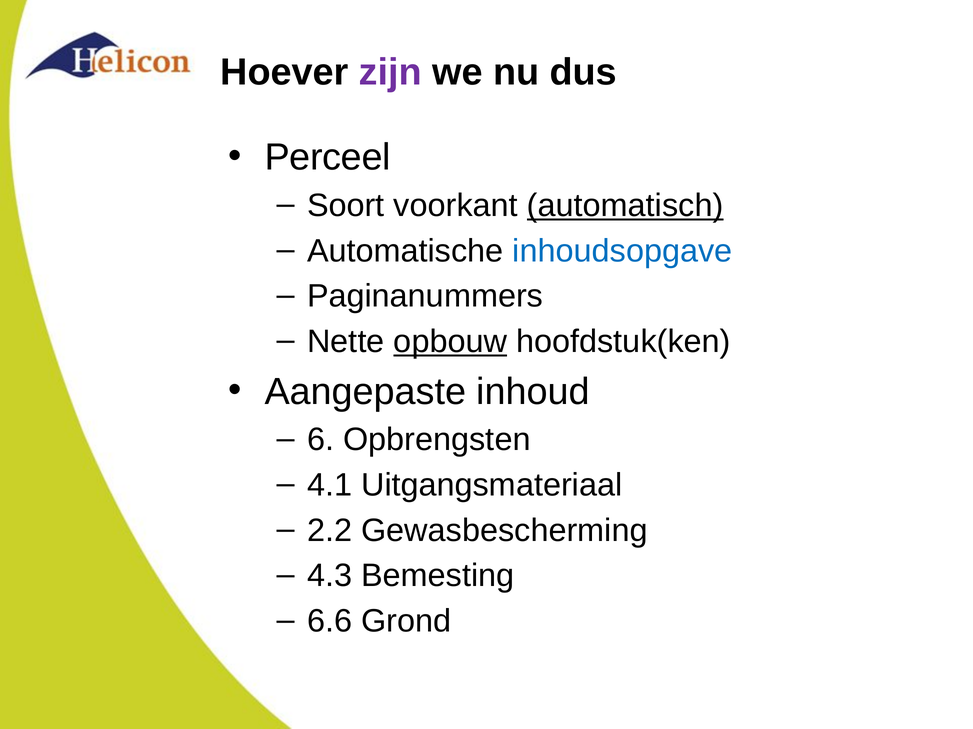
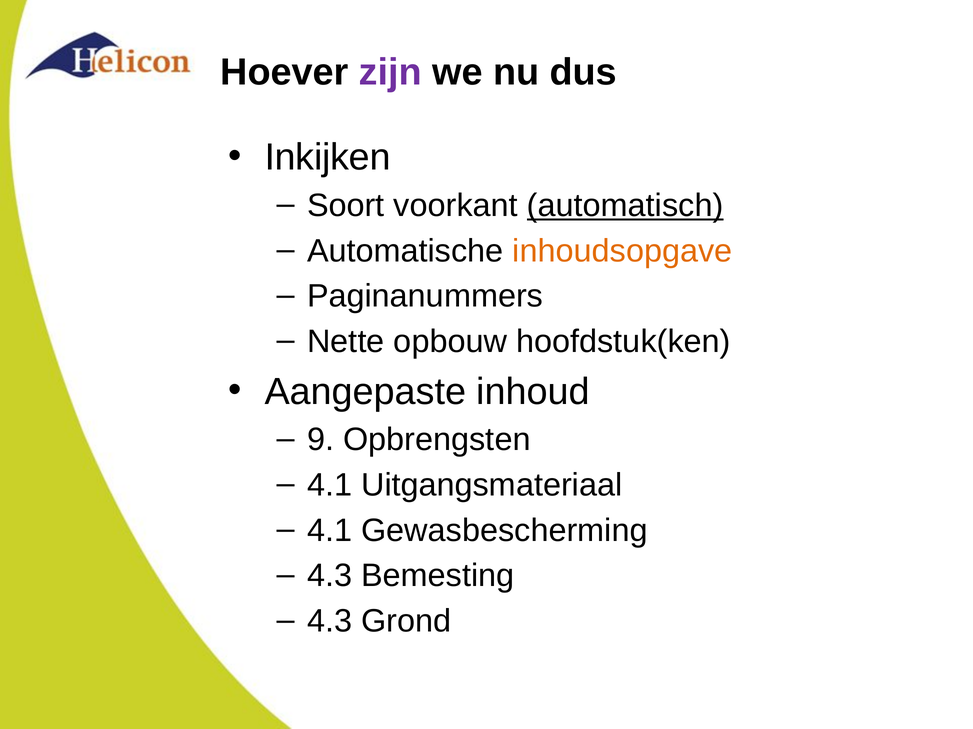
Perceel: Perceel -> Inkijken (328, 157)
inhoudsopgave colour: blue -> orange (622, 251)
opbouw underline: present -> none (450, 342)
6: 6 -> 9 (321, 440)
2.2: 2.2 -> 4.1 (330, 531)
6.6: 6.6 -> 4.3 (330, 622)
